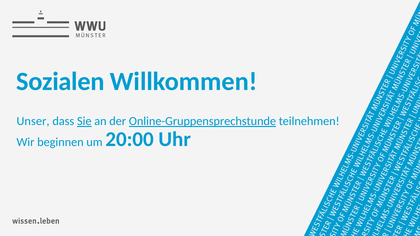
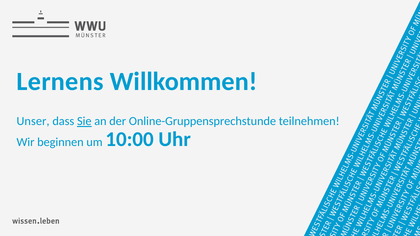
Sozialen: Sozialen -> Lernens (60, 82)
Online-Gruppensprechstunde underline: present -> none (202, 121)
20:00: 20:00 -> 10:00 (130, 139)
